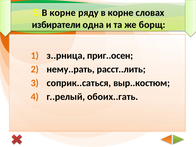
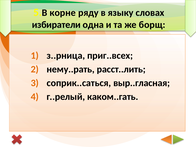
ряду в корне: корне -> языку (121, 13)
приг..осен: приг..осен -> приг..всех (110, 56)
выр..костюм: выр..костюм -> выр..гласная (142, 83)
обоих..гать: обоих..гать -> каком..гать (113, 97)
